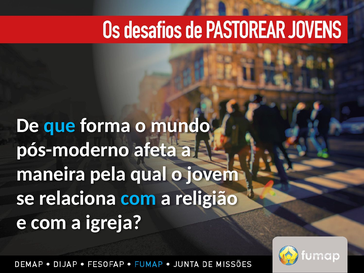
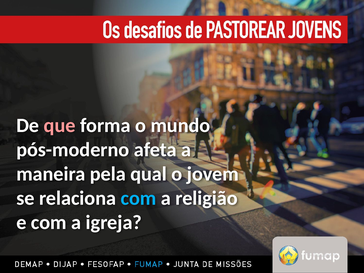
que colour: light blue -> pink (60, 125)
